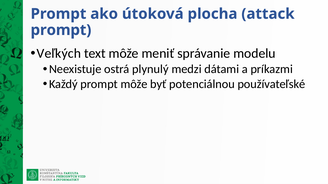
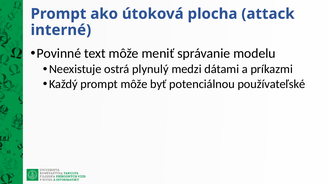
prompt: prompt -> interné (61, 30)
Veľkých: Veľkých -> Povinné (59, 54)
